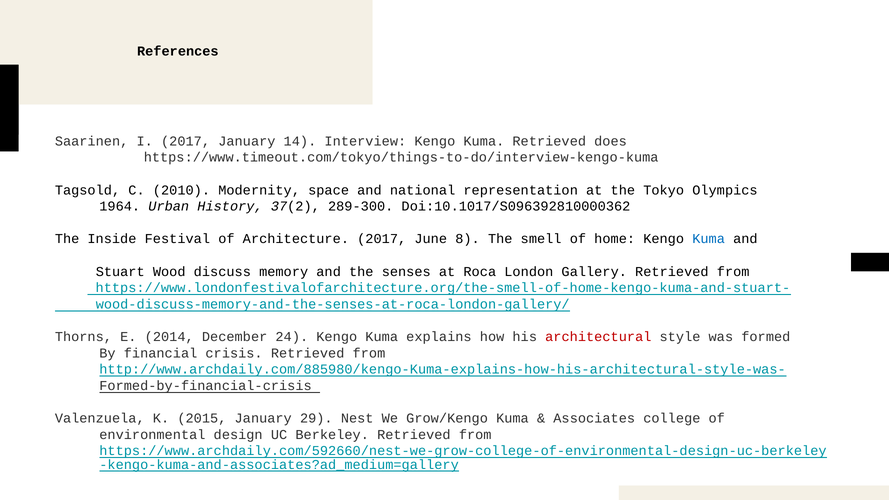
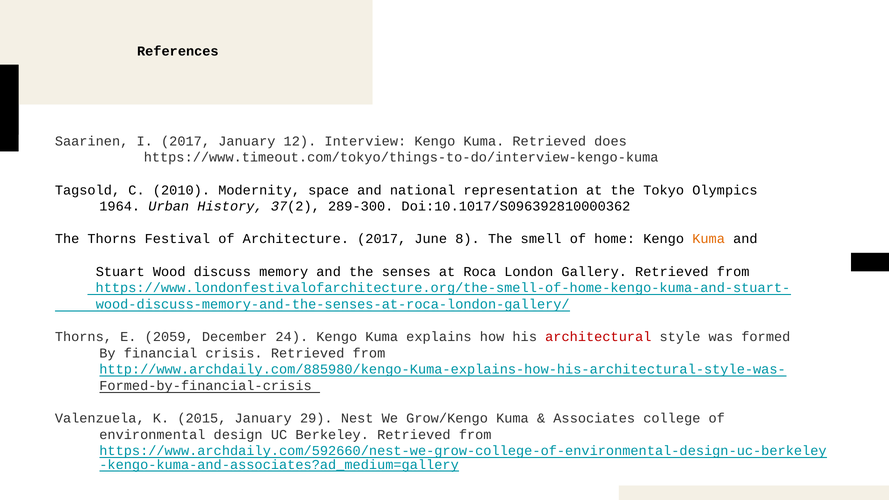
14: 14 -> 12 (300, 141)
The Inside: Inside -> Thorns (112, 239)
Kuma colour: blue -> orange (709, 239)
2014: 2014 -> 2059 (169, 337)
